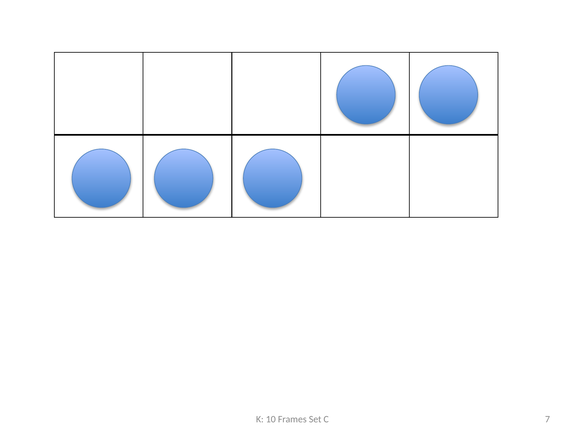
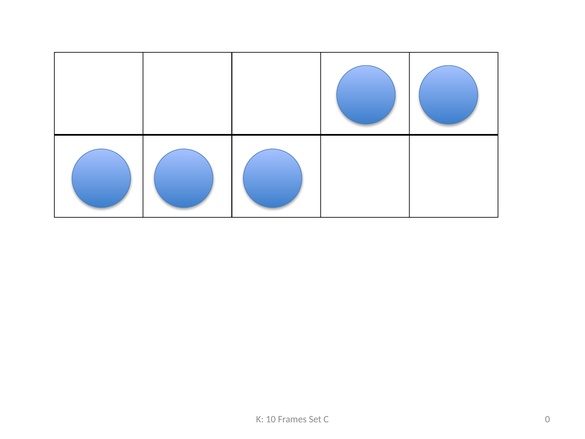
7: 7 -> 0 (547, 419)
